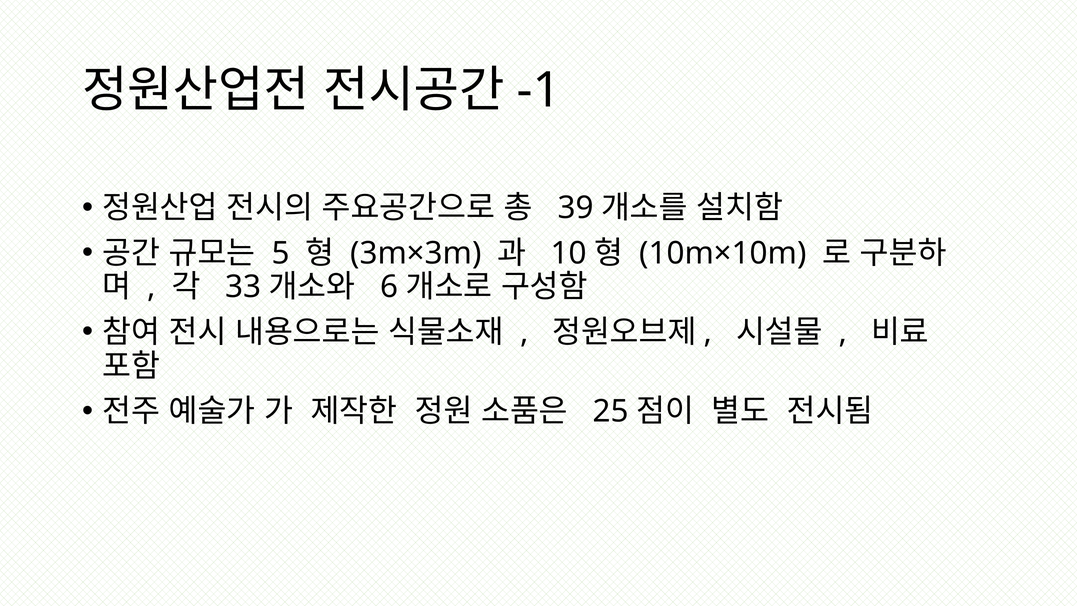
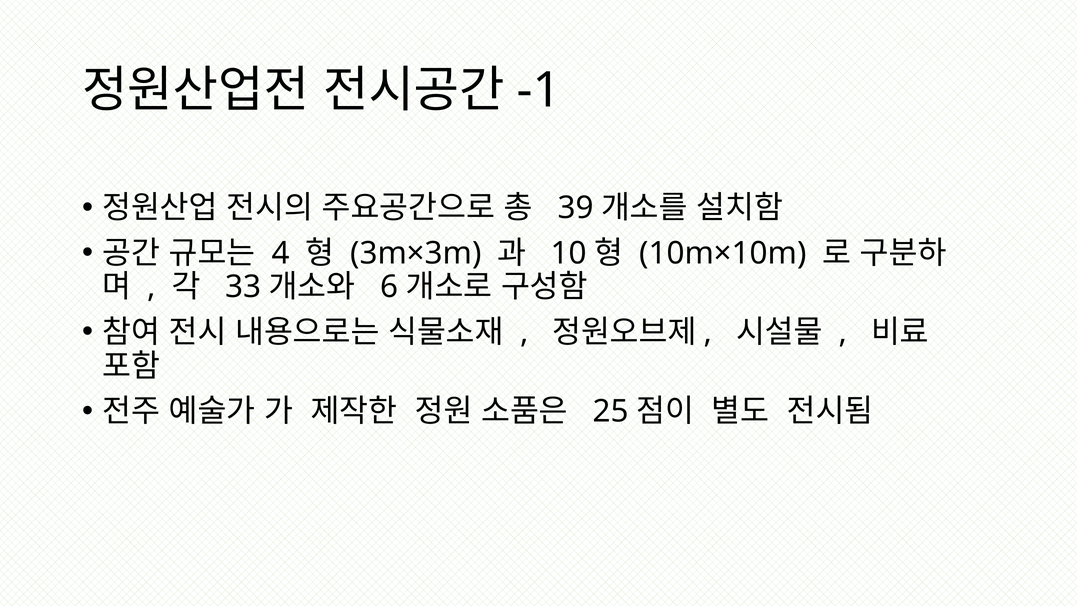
5: 5 -> 4 (281, 253)
